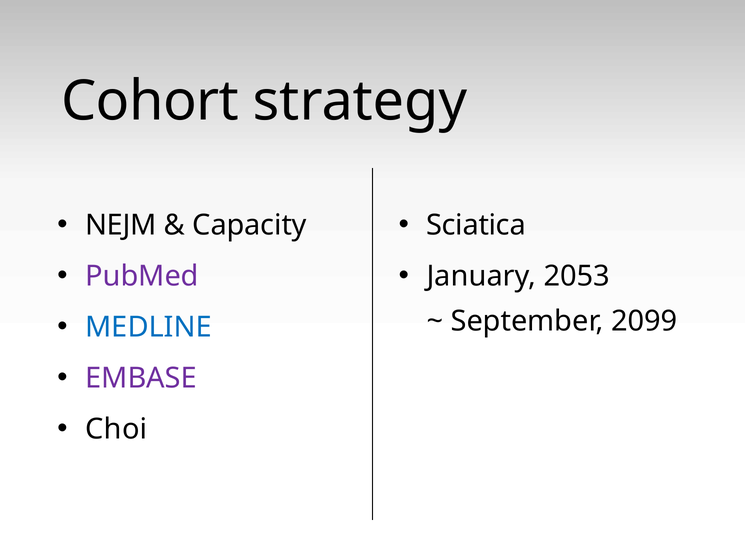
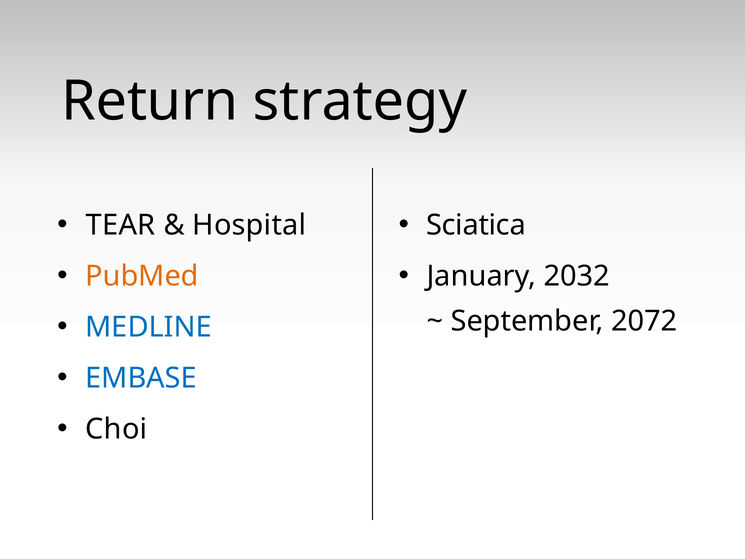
Cohort: Cohort -> Return (150, 101)
NEJM: NEJM -> TEAR (121, 225)
Capacity: Capacity -> Hospital (249, 225)
PubMed colour: purple -> orange (142, 276)
2053: 2053 -> 2032 (577, 276)
2099: 2099 -> 2072 (644, 321)
EMBASE colour: purple -> blue (141, 378)
